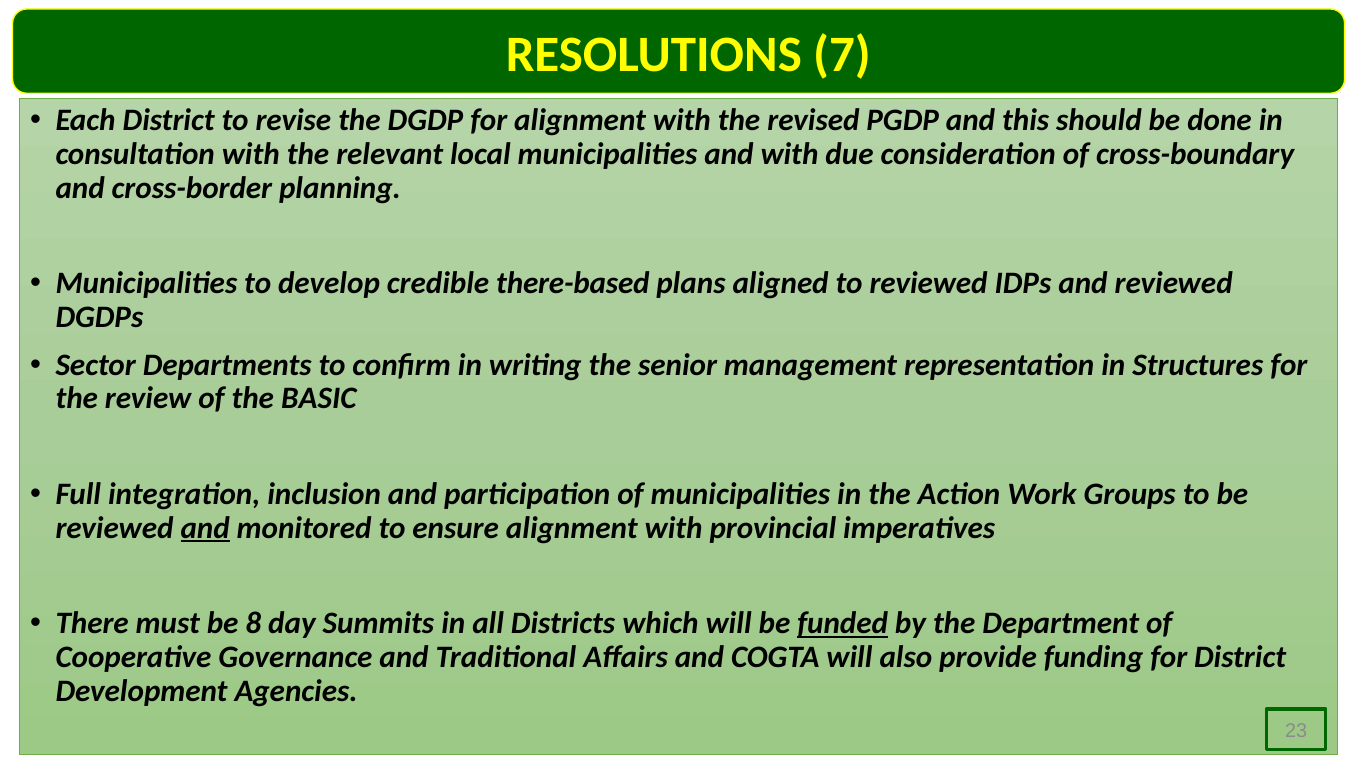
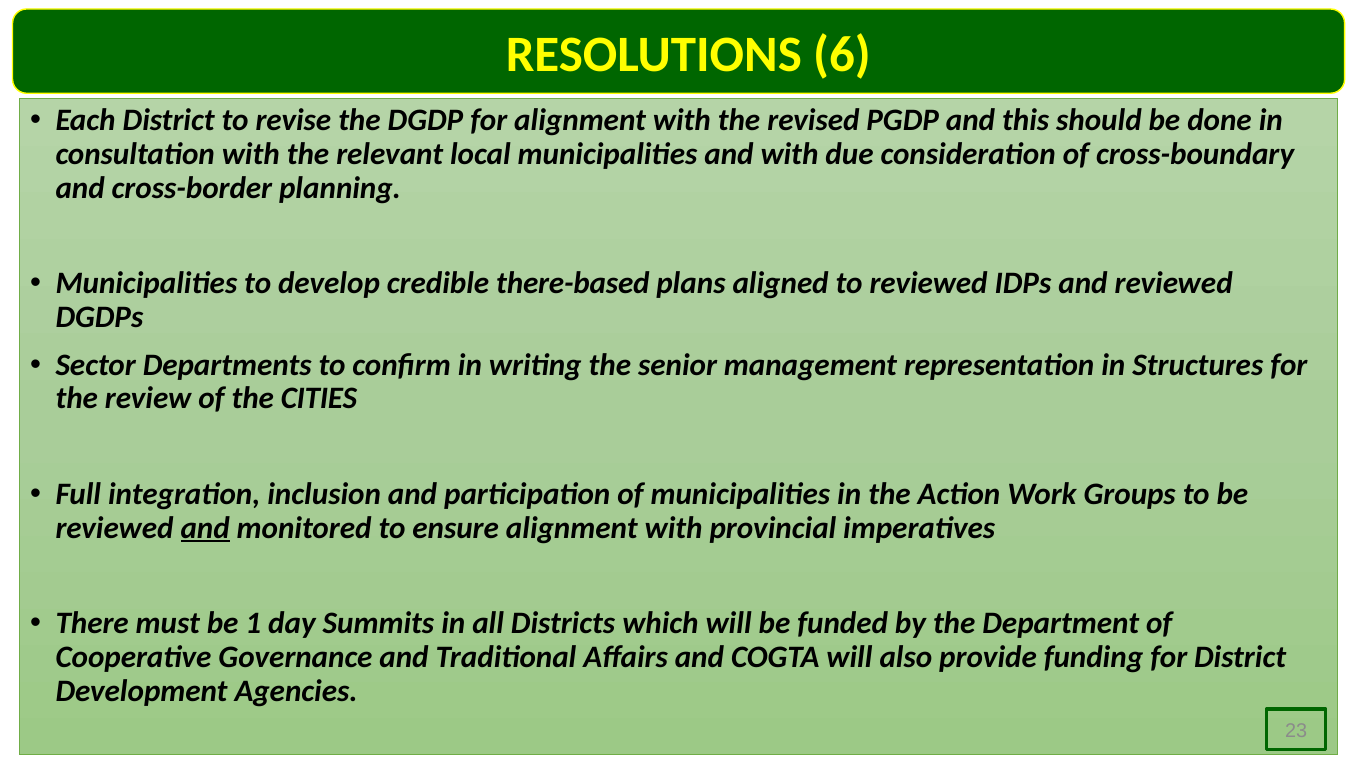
7: 7 -> 6 (842, 55)
BASIC: BASIC -> CITIES (319, 399)
8: 8 -> 1 (253, 623)
funded underline: present -> none (843, 623)
